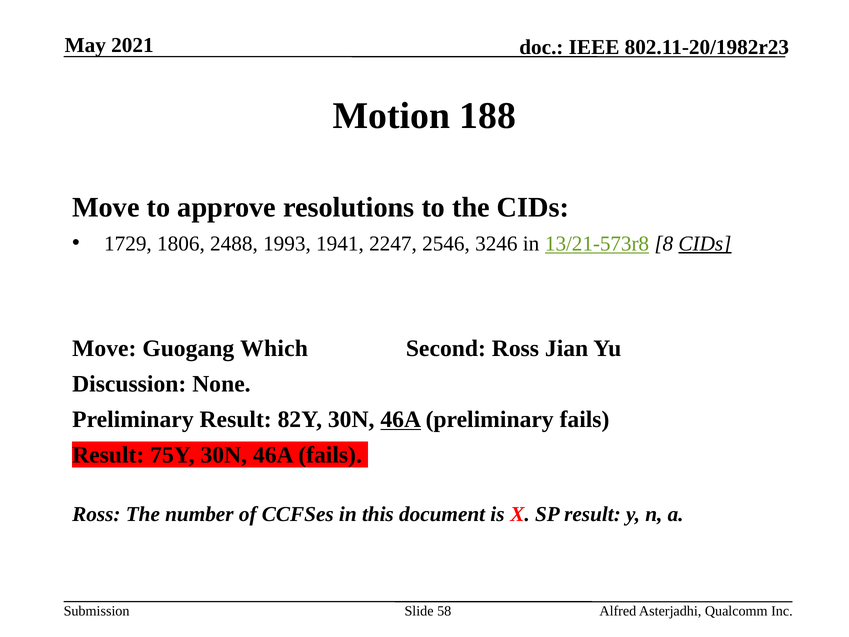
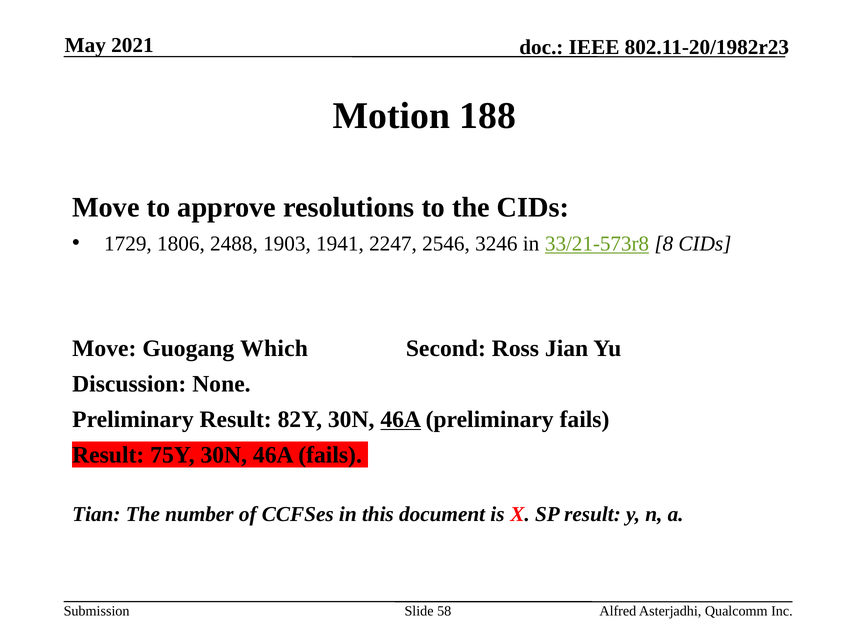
1993: 1993 -> 1903 (287, 243)
13/21-573r8: 13/21-573r8 -> 33/21-573r8 (597, 243)
CIDs underline: present -> none (705, 243)
Ross: Ross -> Tian (96, 514)
